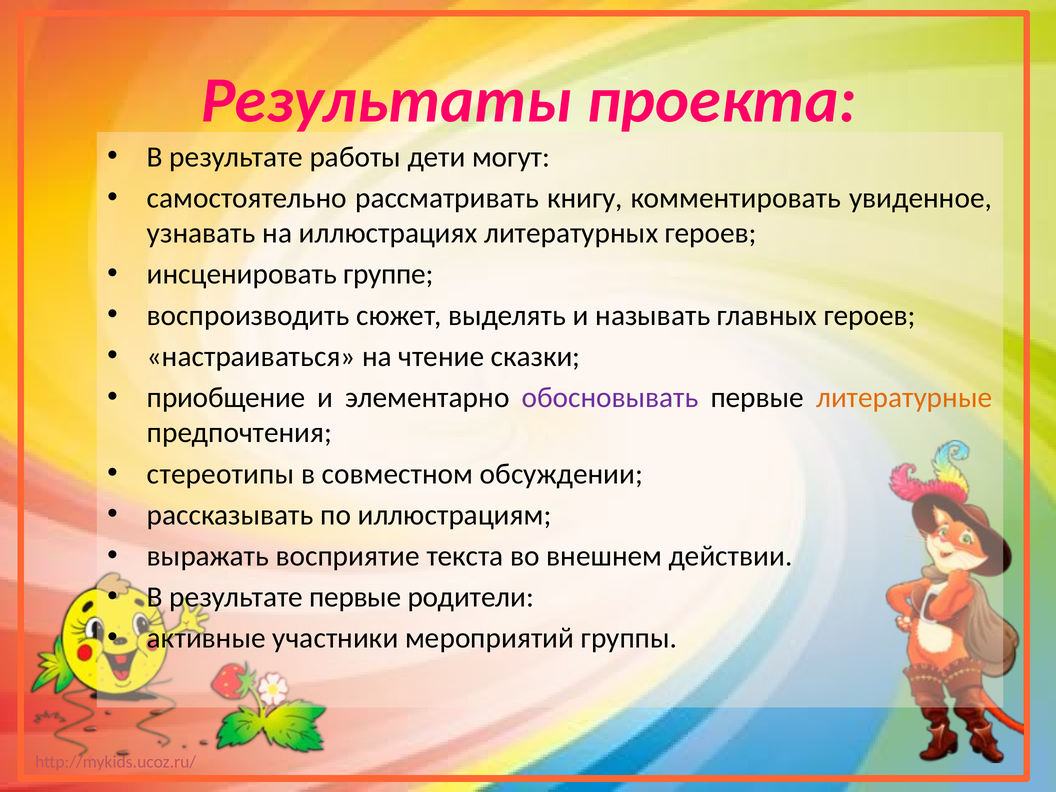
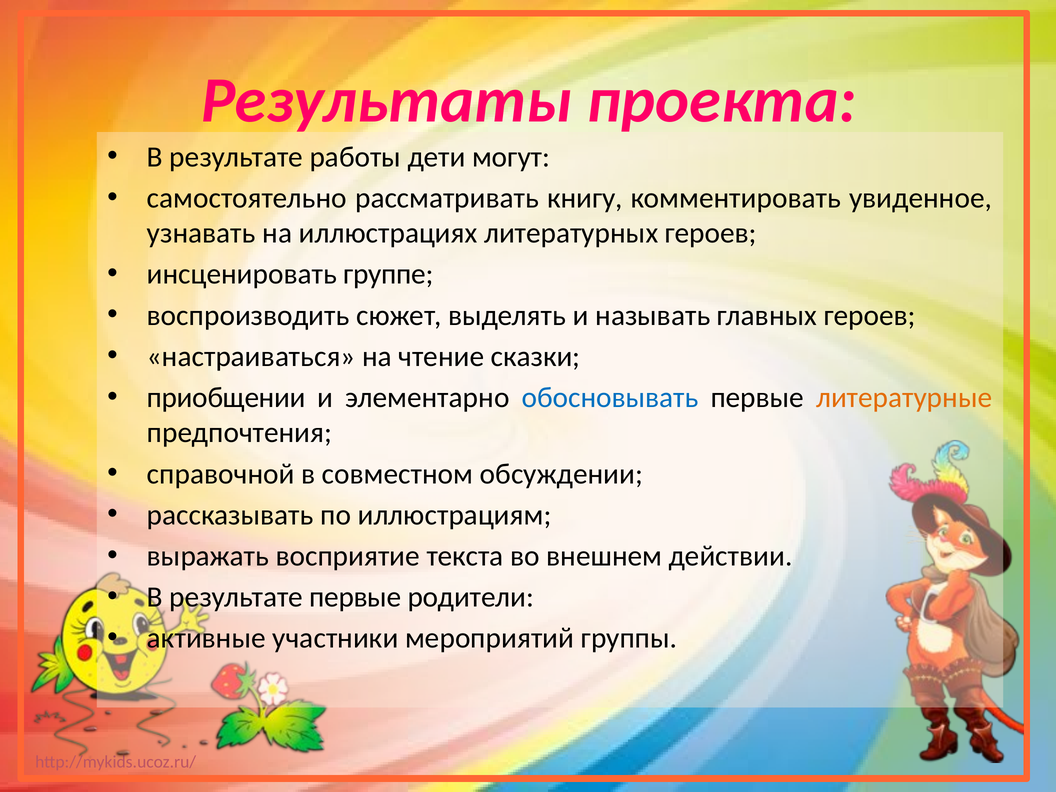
приобщение: приобщение -> приобщении (226, 398)
обосновывать colour: purple -> blue (610, 398)
стереотипы: стереотипы -> справочной (221, 474)
